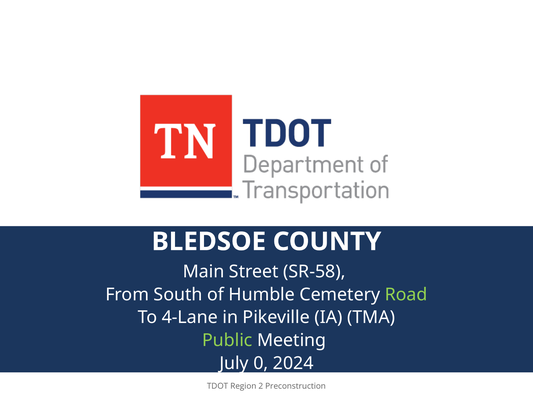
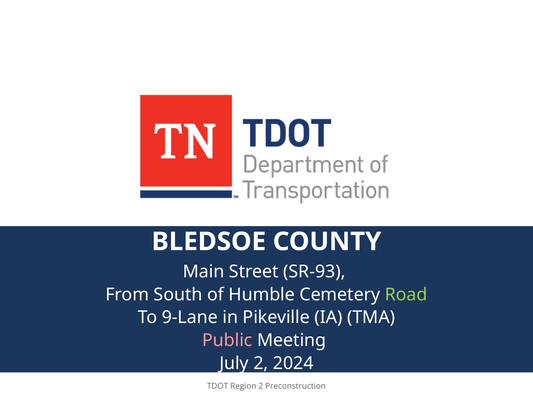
SR-58: SR-58 -> SR-93 (314, 272)
4-Lane: 4-Lane -> 9-Lane (190, 318)
Public colour: light green -> pink (227, 341)
July 0: 0 -> 2 (261, 364)
